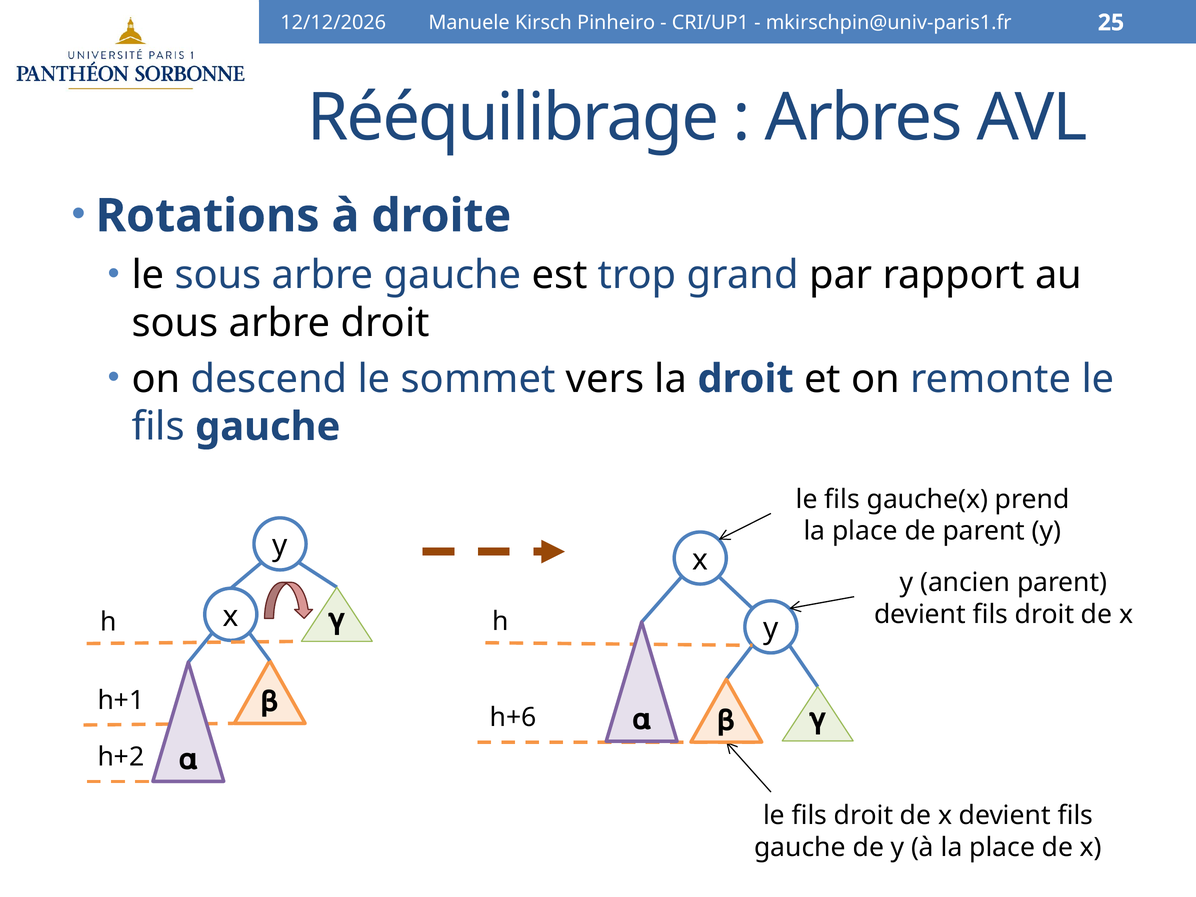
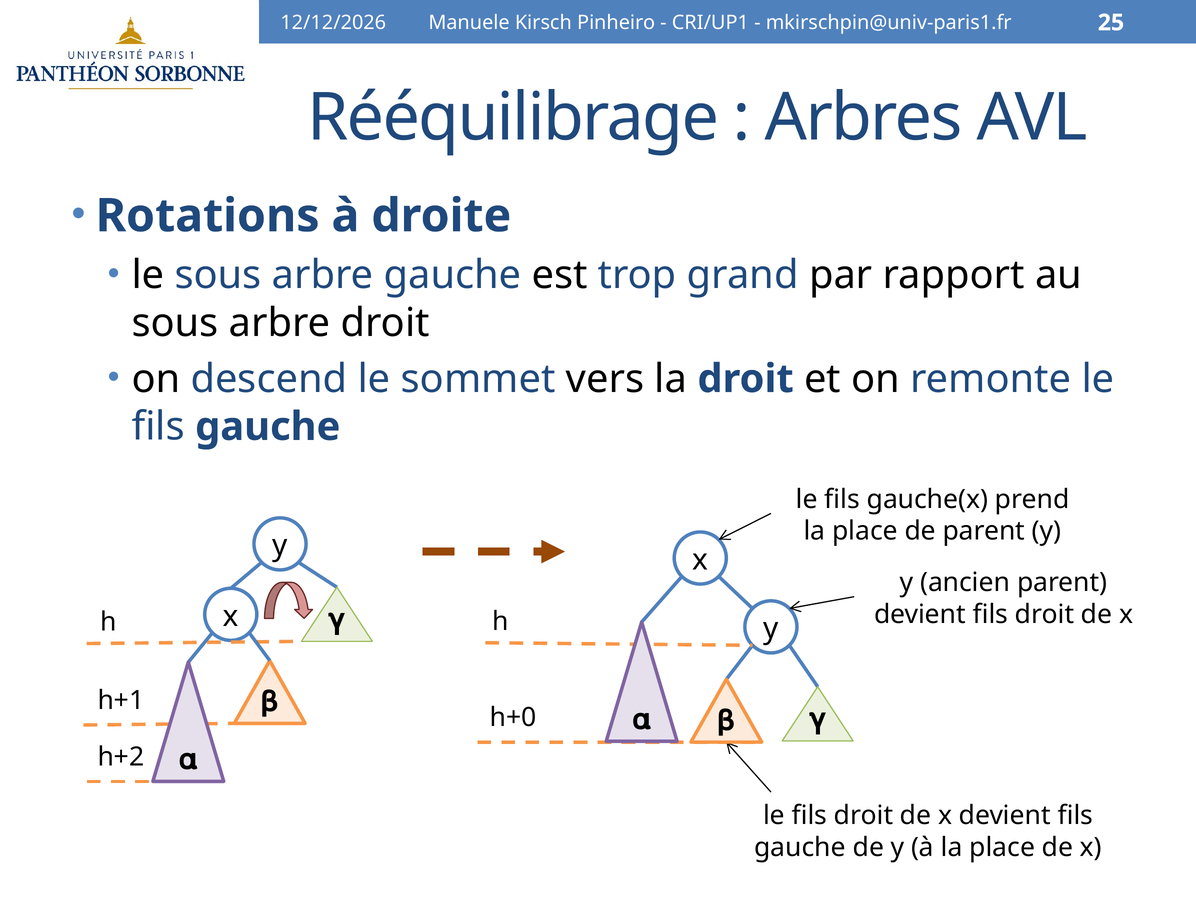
h+6: h+6 -> h+0 (513, 718)
